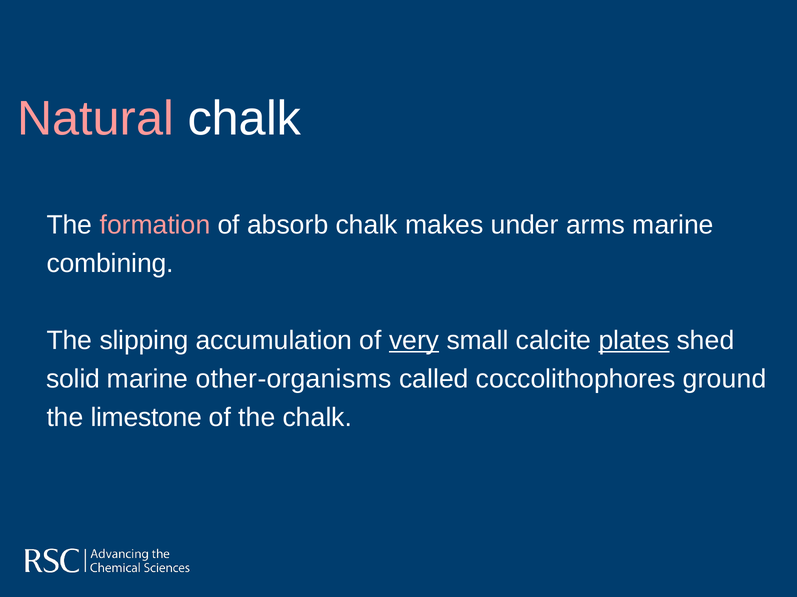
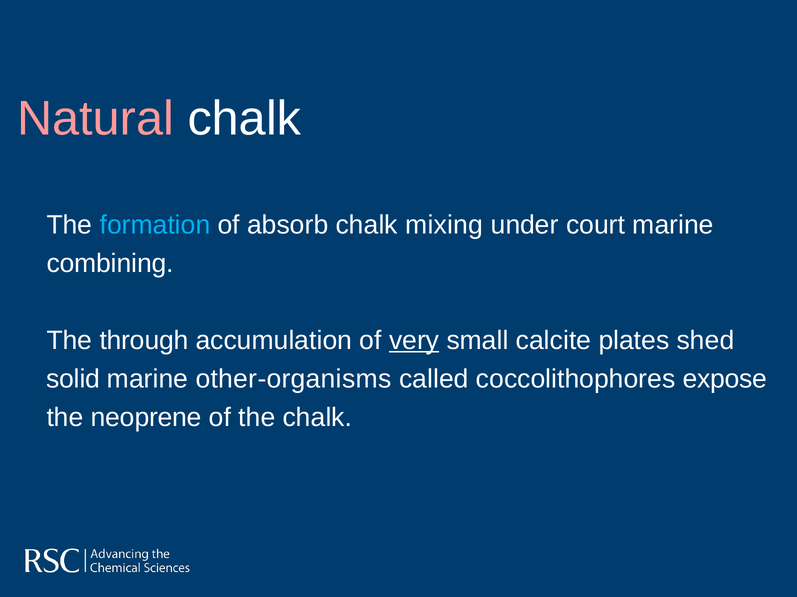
formation colour: pink -> light blue (155, 225)
makes: makes -> mixing (444, 225)
arms: arms -> court (596, 225)
slipping: slipping -> through (144, 341)
plates underline: present -> none (634, 341)
ground: ground -> expose (725, 379)
limestone: limestone -> neoprene (146, 418)
